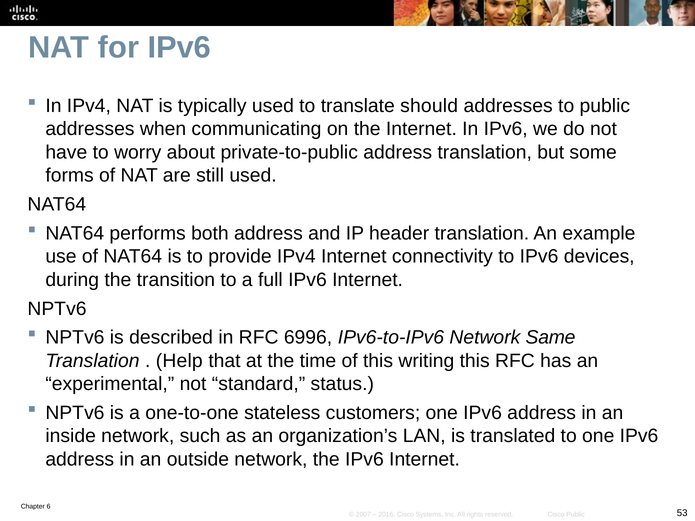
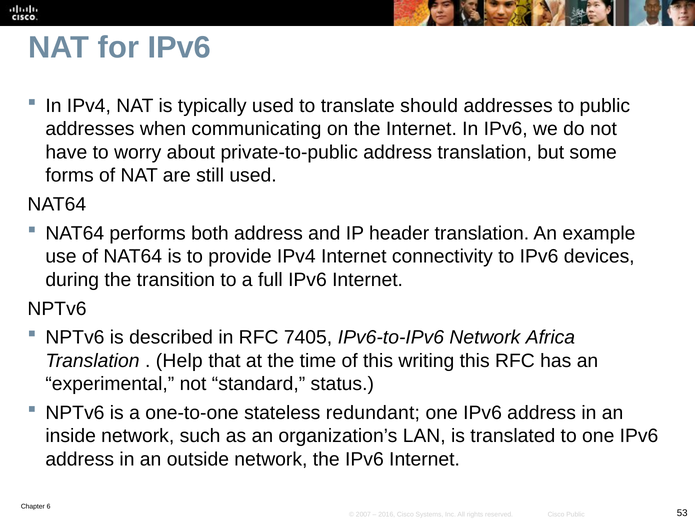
6996: 6996 -> 7405 (308, 338)
Same: Same -> Africa (550, 338)
customers: customers -> redundant (373, 413)
